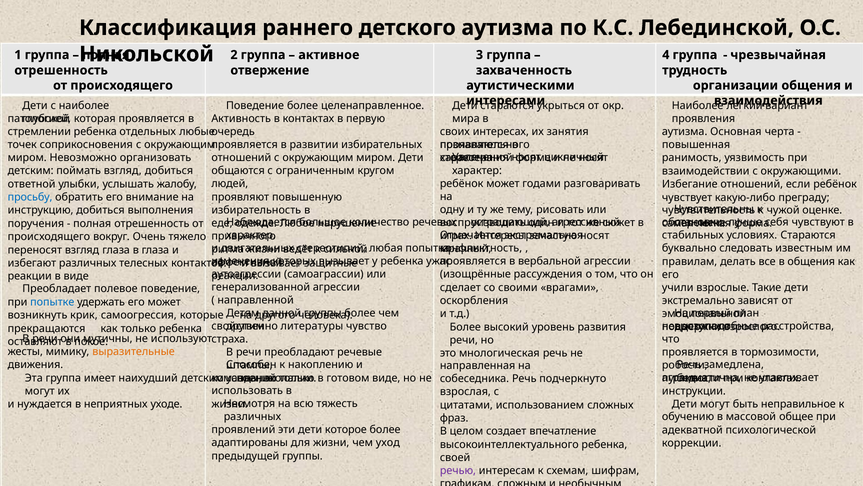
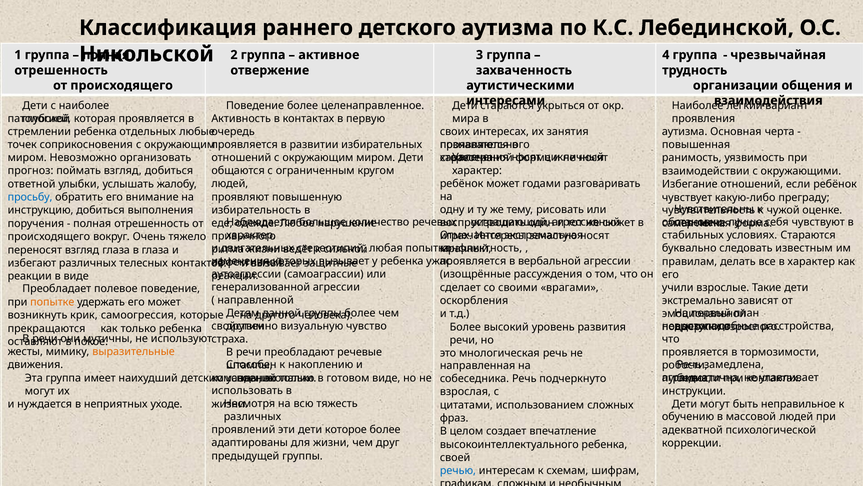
детским: детским -> прогноз (31, 171)
в общения: общения -> характер (811, 261)
попытке colour: blue -> orange (52, 302)
литературы: литературы -> визуальную (312, 326)
массовой общее: общее -> людей (796, 416)
уход: уход -> друг (388, 442)
речью colour: purple -> blue (458, 470)
